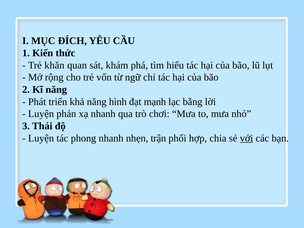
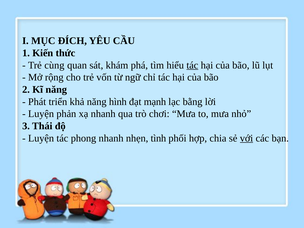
khăn: khăn -> cùng (54, 65)
tác underline: none -> present (192, 65)
trận: trận -> tình (158, 138)
